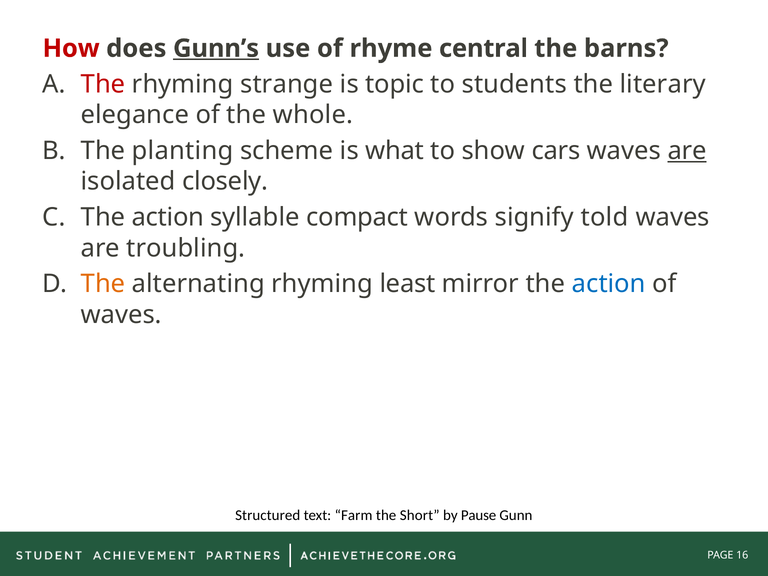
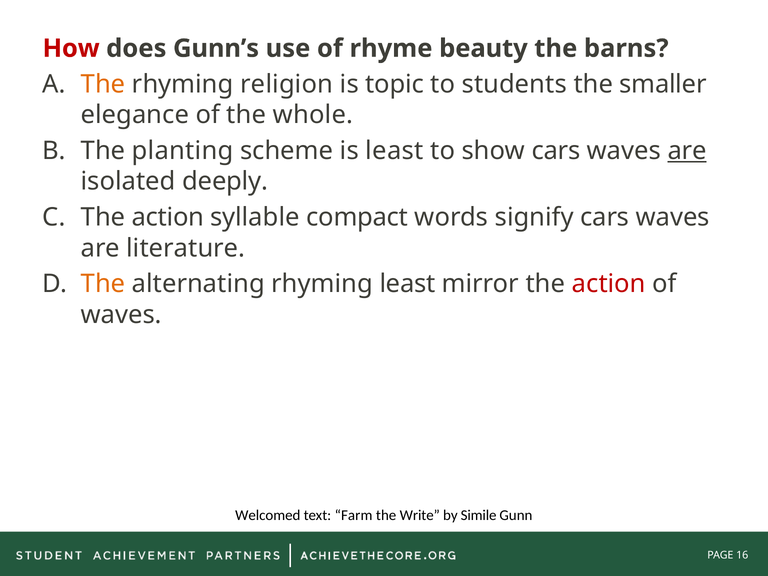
Gunn’s underline: present -> none (216, 48)
central: central -> beauty (483, 48)
The colour: red -> orange (103, 84)
strange: strange -> religion (287, 84)
literary: literary -> smaller (663, 84)
is what: what -> least (394, 151)
closely: closely -> deeply (225, 182)
signify told: told -> cars (605, 217)
troubling: troubling -> literature (186, 248)
action colour: blue -> red (609, 284)
Structured: Structured -> Welcomed (268, 515)
Short: Short -> Write (420, 515)
Pause: Pause -> Simile (479, 515)
